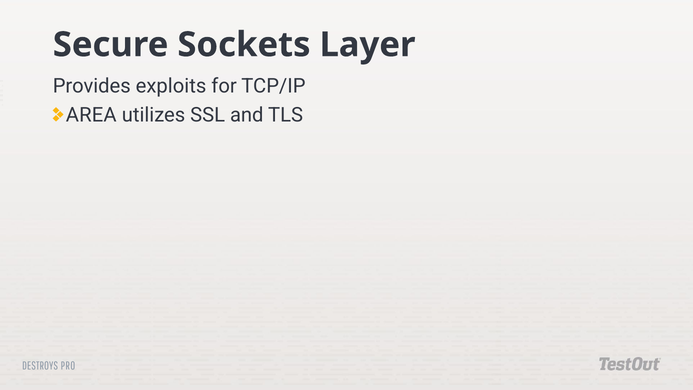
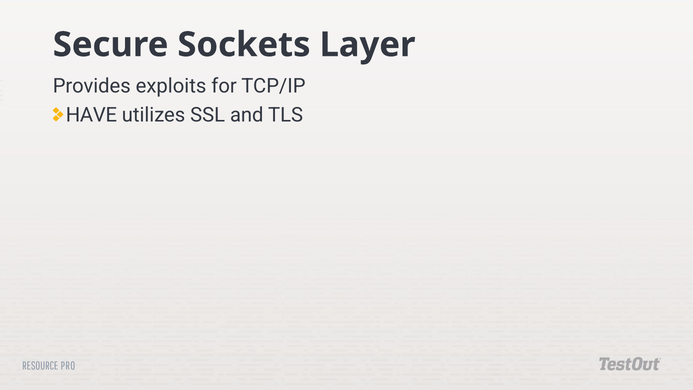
AREA: AREA -> HAVE (91, 115)
DESTROYS: DESTROYS -> RESOURCE (40, 366)
